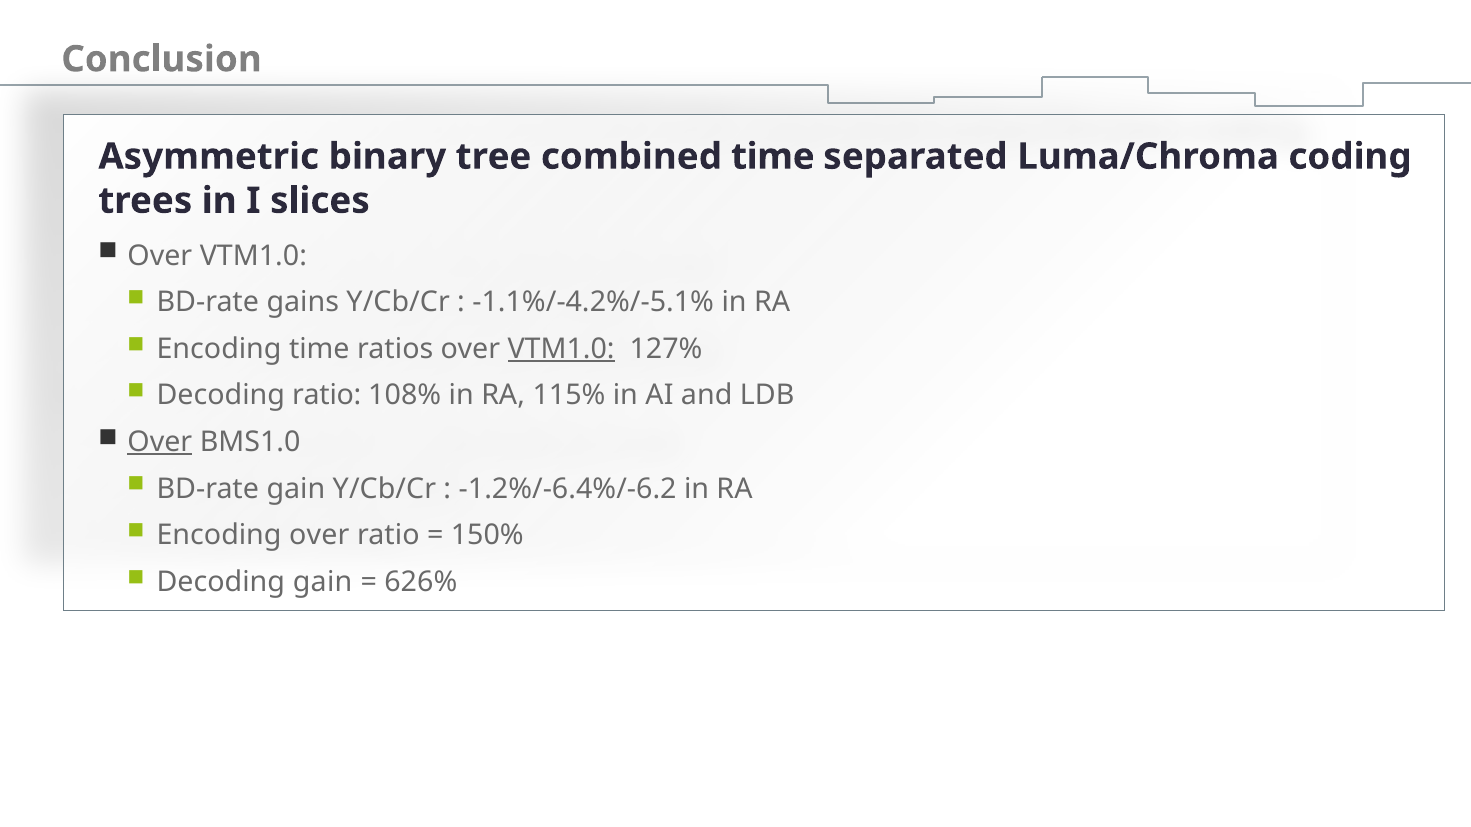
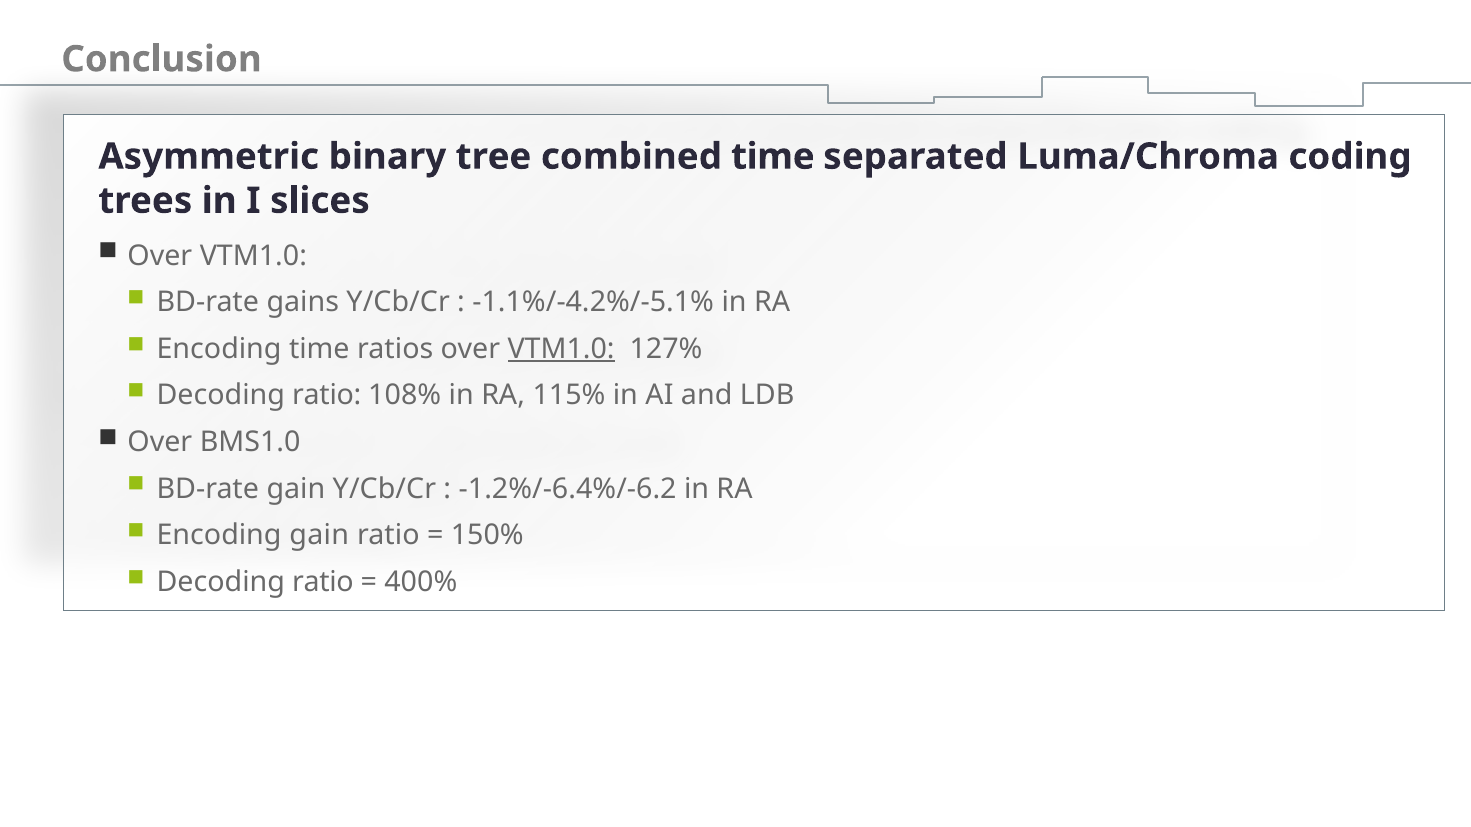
Over underline: present -> none (160, 442)
Encoding over: over -> gain (319, 536)
gain: gain -> ratio (323, 582)
626%: 626% -> 400% (421, 582)
